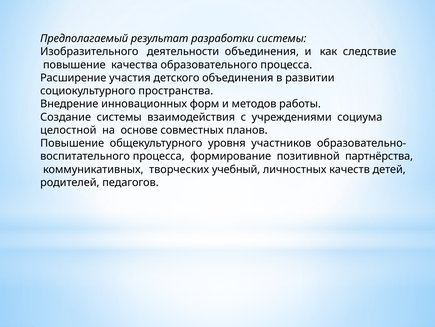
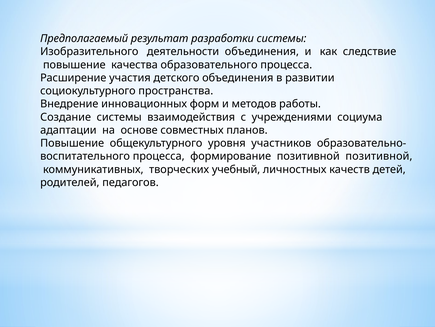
целостной: целостной -> адаптации (68, 130)
позитивной партнёрства: партнёрства -> позитивной (379, 156)
